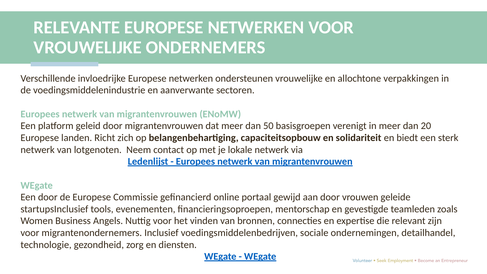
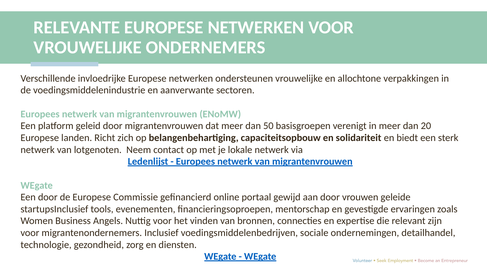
teamleden: teamleden -> ervaringen (413, 209)
